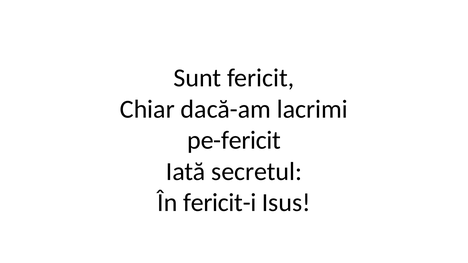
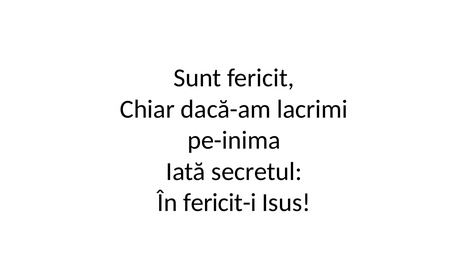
pe-fericit: pe-fericit -> pe-inima (234, 140)
